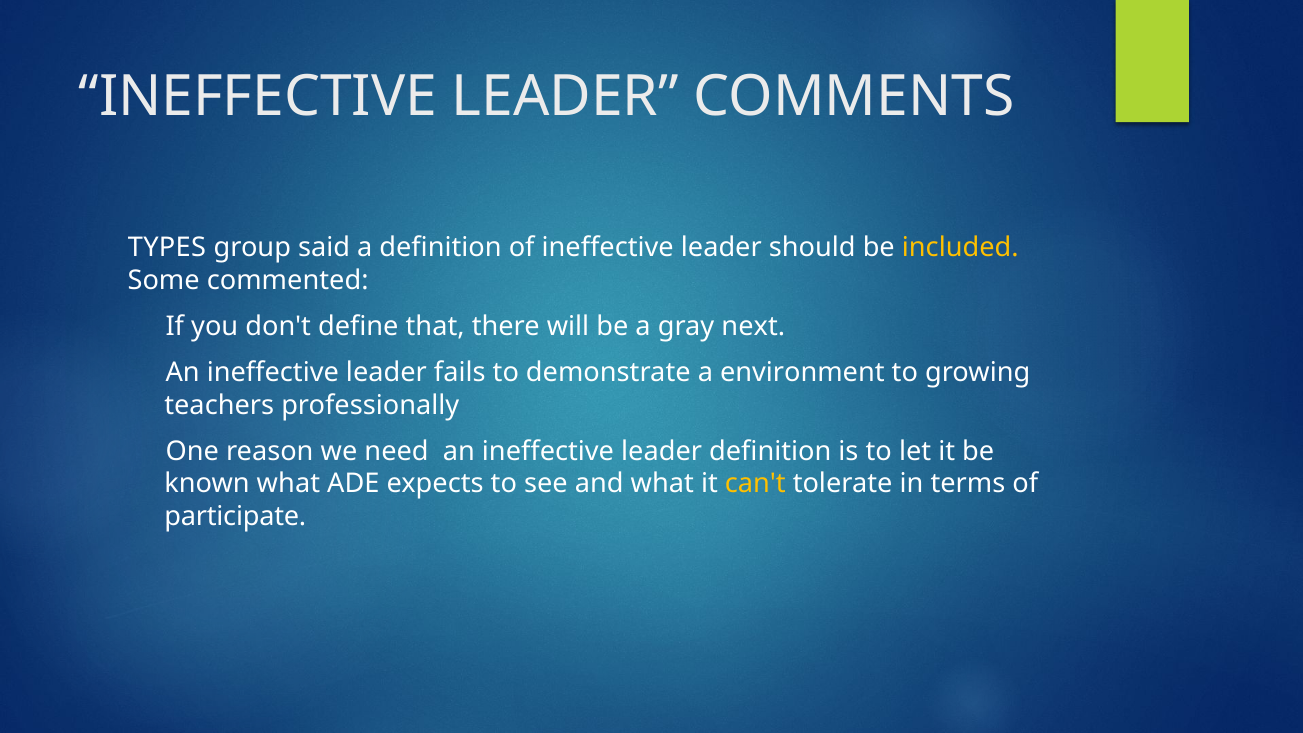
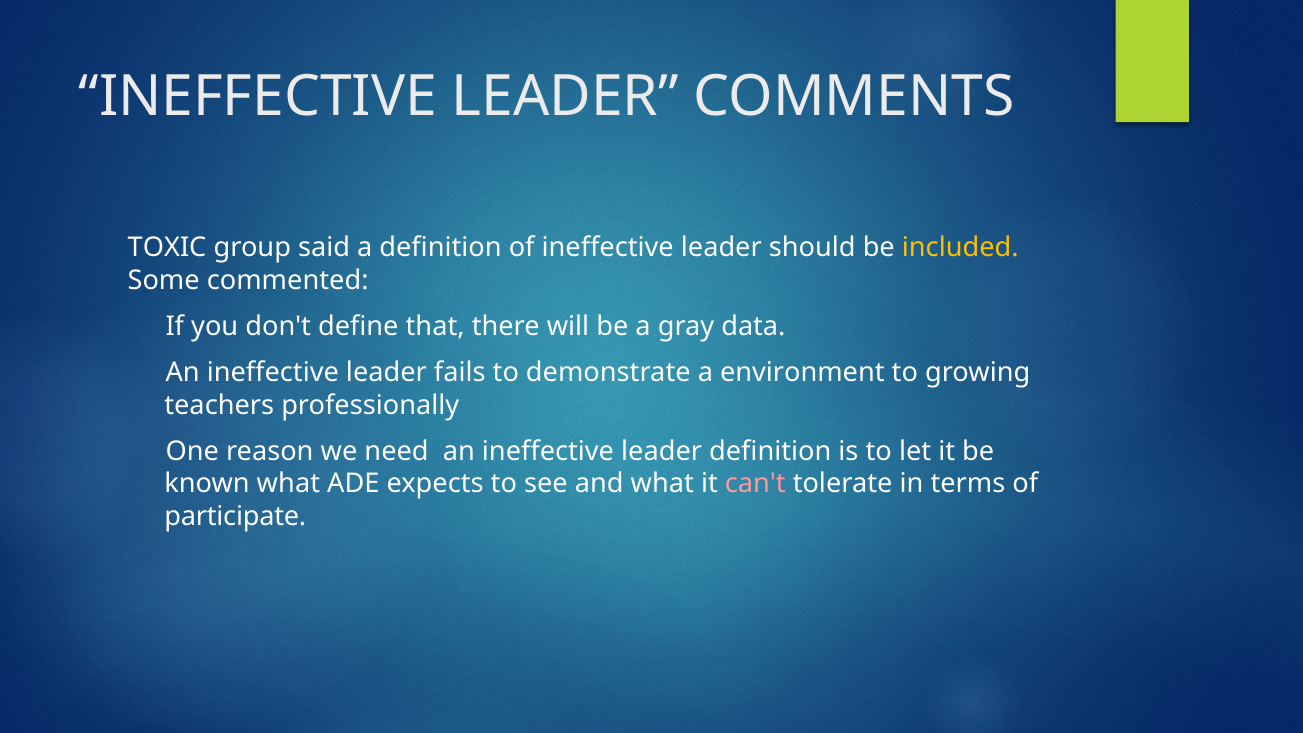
TYPES: TYPES -> TOXIC (167, 247)
next: next -> data (753, 326)
can't colour: yellow -> pink (755, 484)
